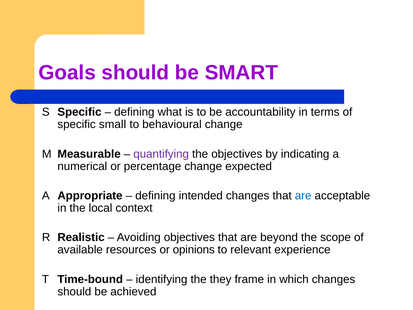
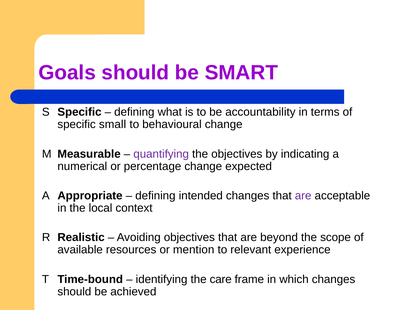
are colour: blue -> purple (303, 196)
opinions: opinions -> mention (194, 250)
they: they -> care (221, 279)
